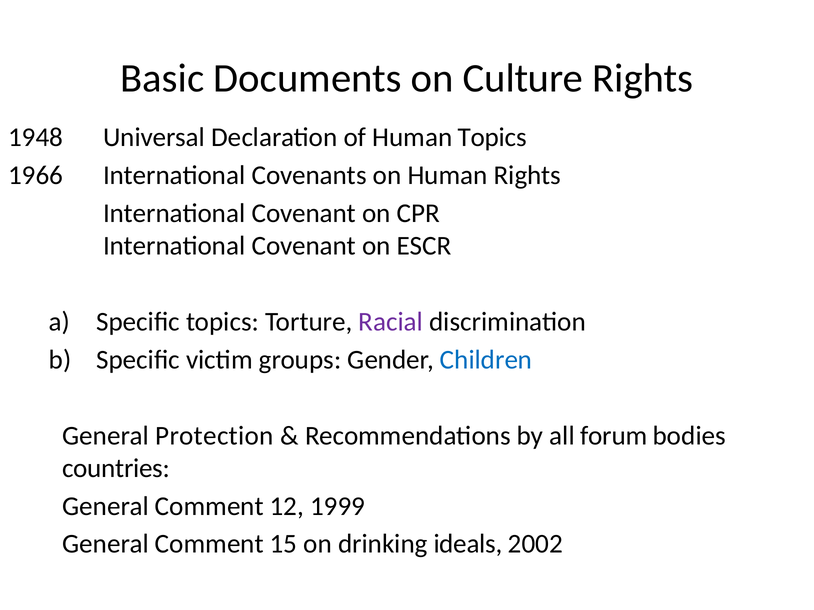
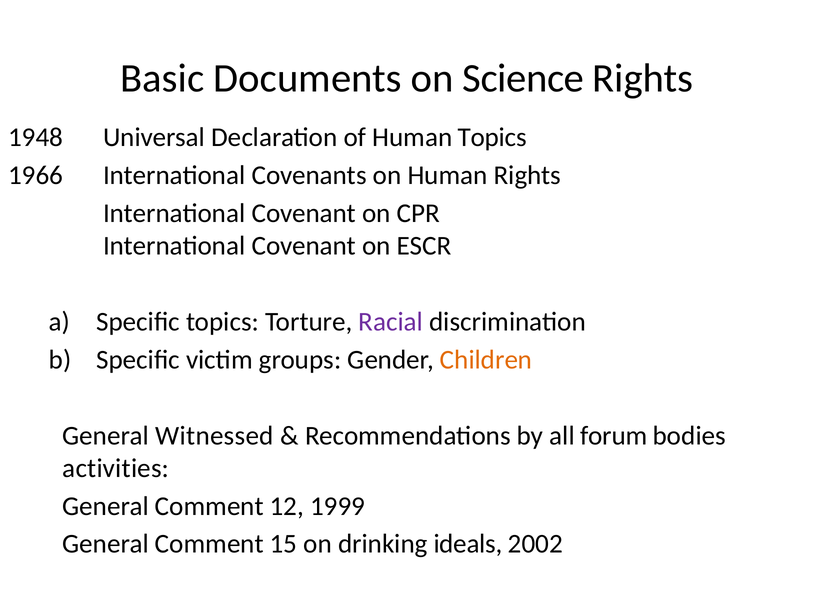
Culture: Culture -> Science (523, 78)
Children colour: blue -> orange (486, 360)
Protection: Protection -> Witnessed (214, 436)
countries: countries -> activities (116, 469)
